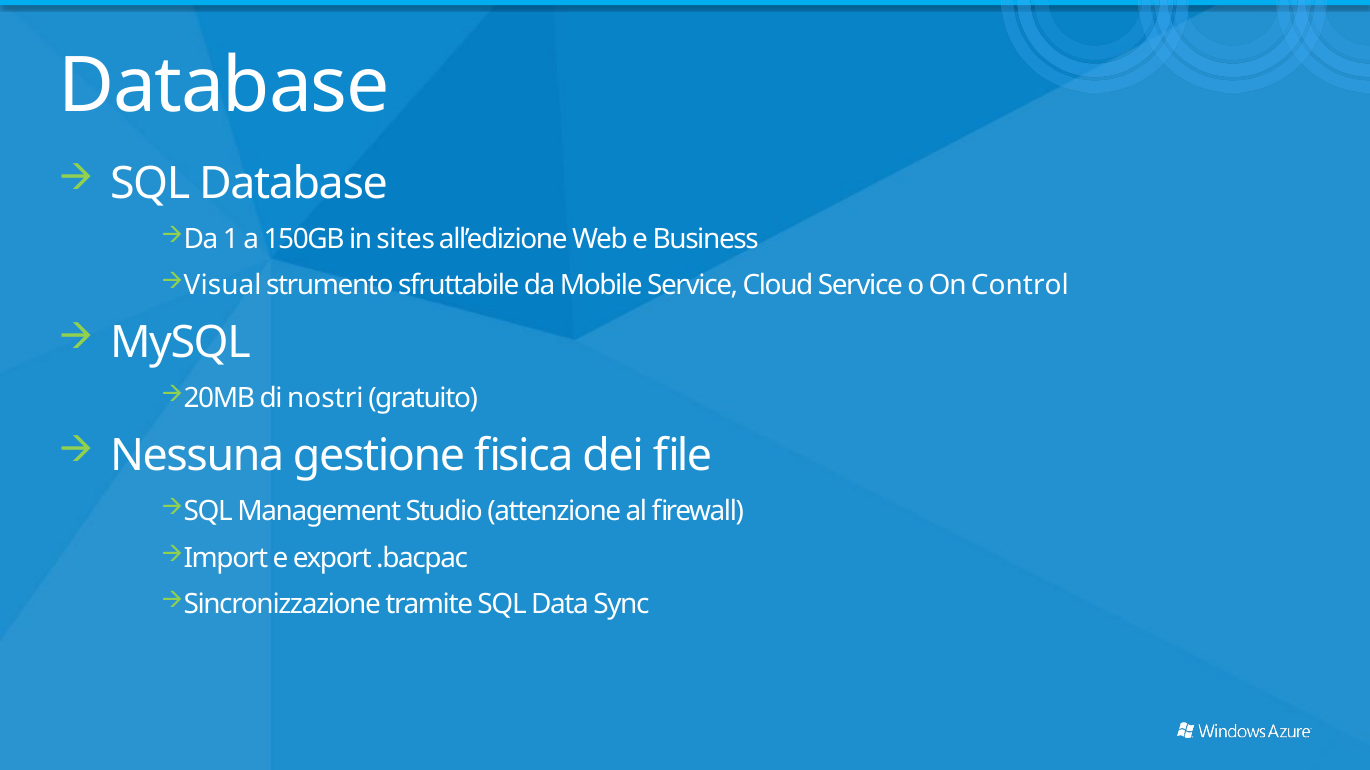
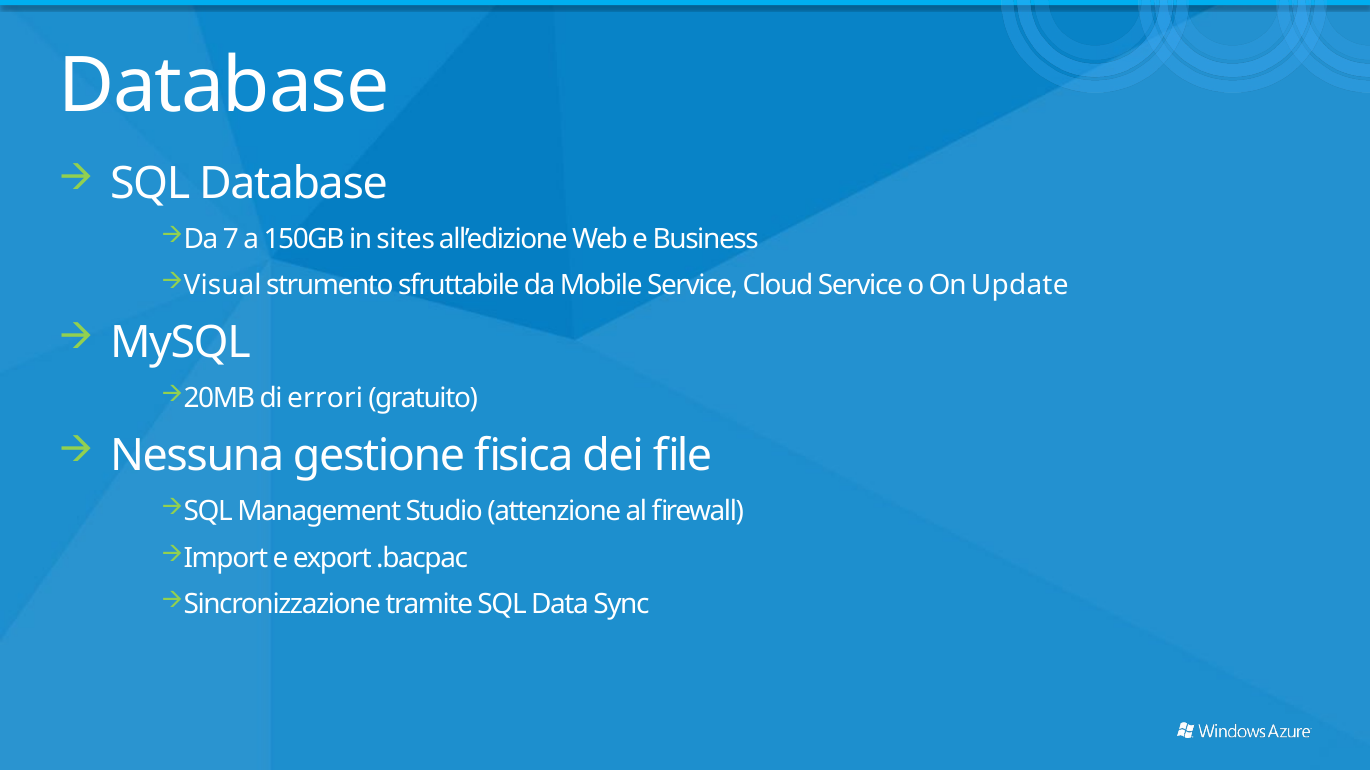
1: 1 -> 7 (231, 239)
Control: Control -> Update (1020, 286)
nostri: nostri -> errori (325, 399)
